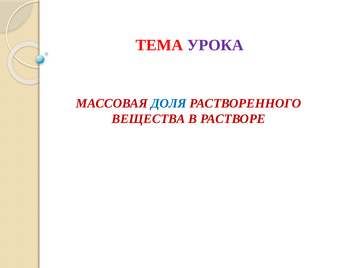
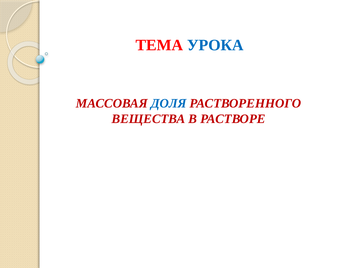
УРОКА colour: purple -> blue (215, 45)
